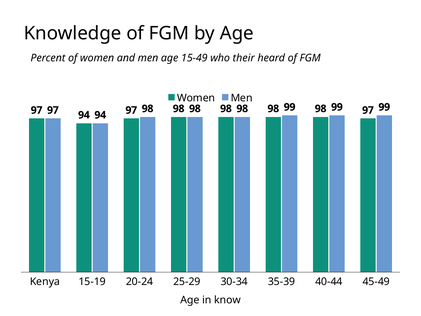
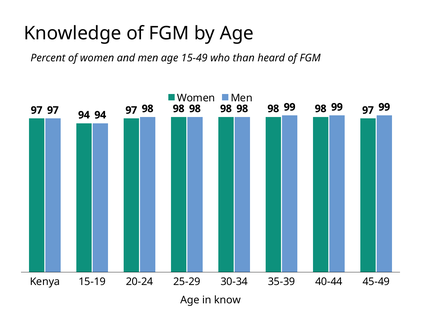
their: their -> than (244, 58)
